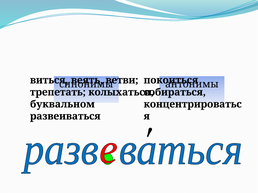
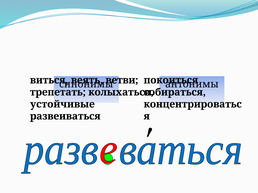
буквальном: буквальном -> устойчивые (62, 104)
